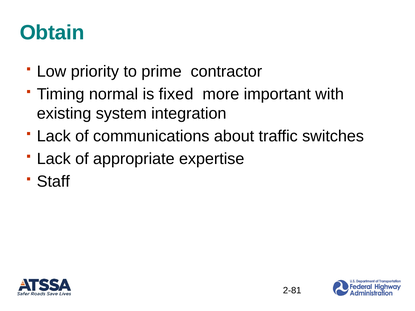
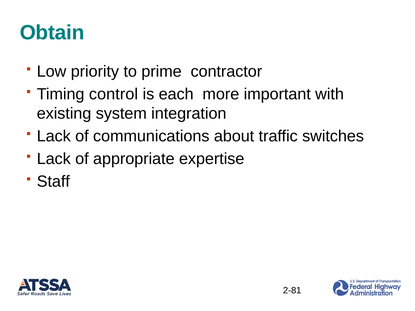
normal: normal -> control (113, 94)
fixed: fixed -> each (176, 94)
